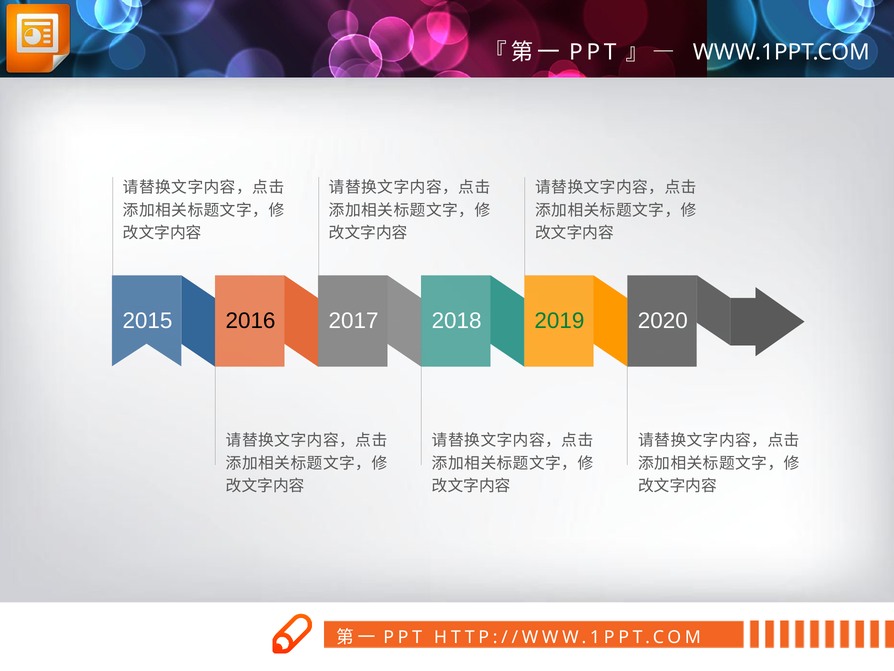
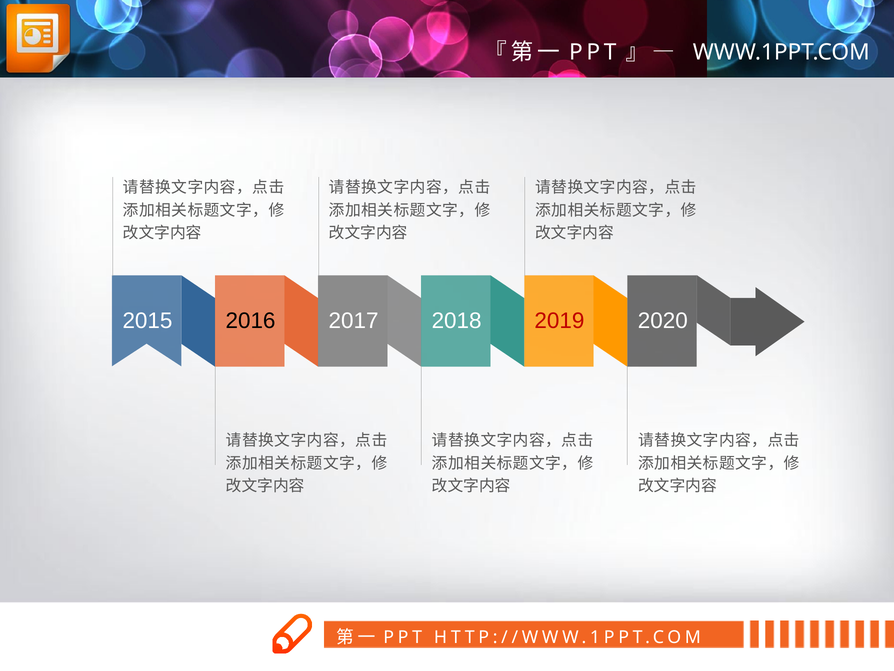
2019 colour: green -> red (559, 321)
